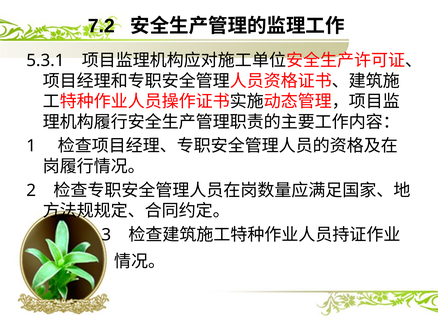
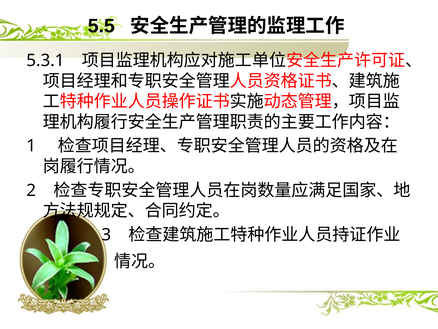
7.2: 7.2 -> 5.5 (101, 26)
